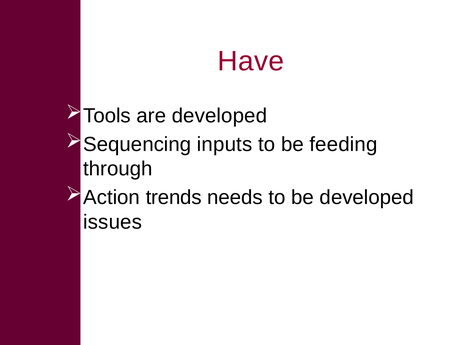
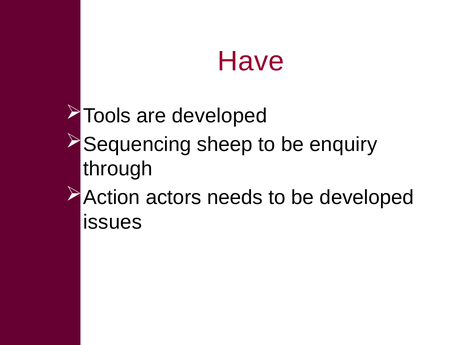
inputs: inputs -> sheep (225, 144)
feeding: feeding -> enquiry (343, 144)
trends: trends -> actors (174, 197)
